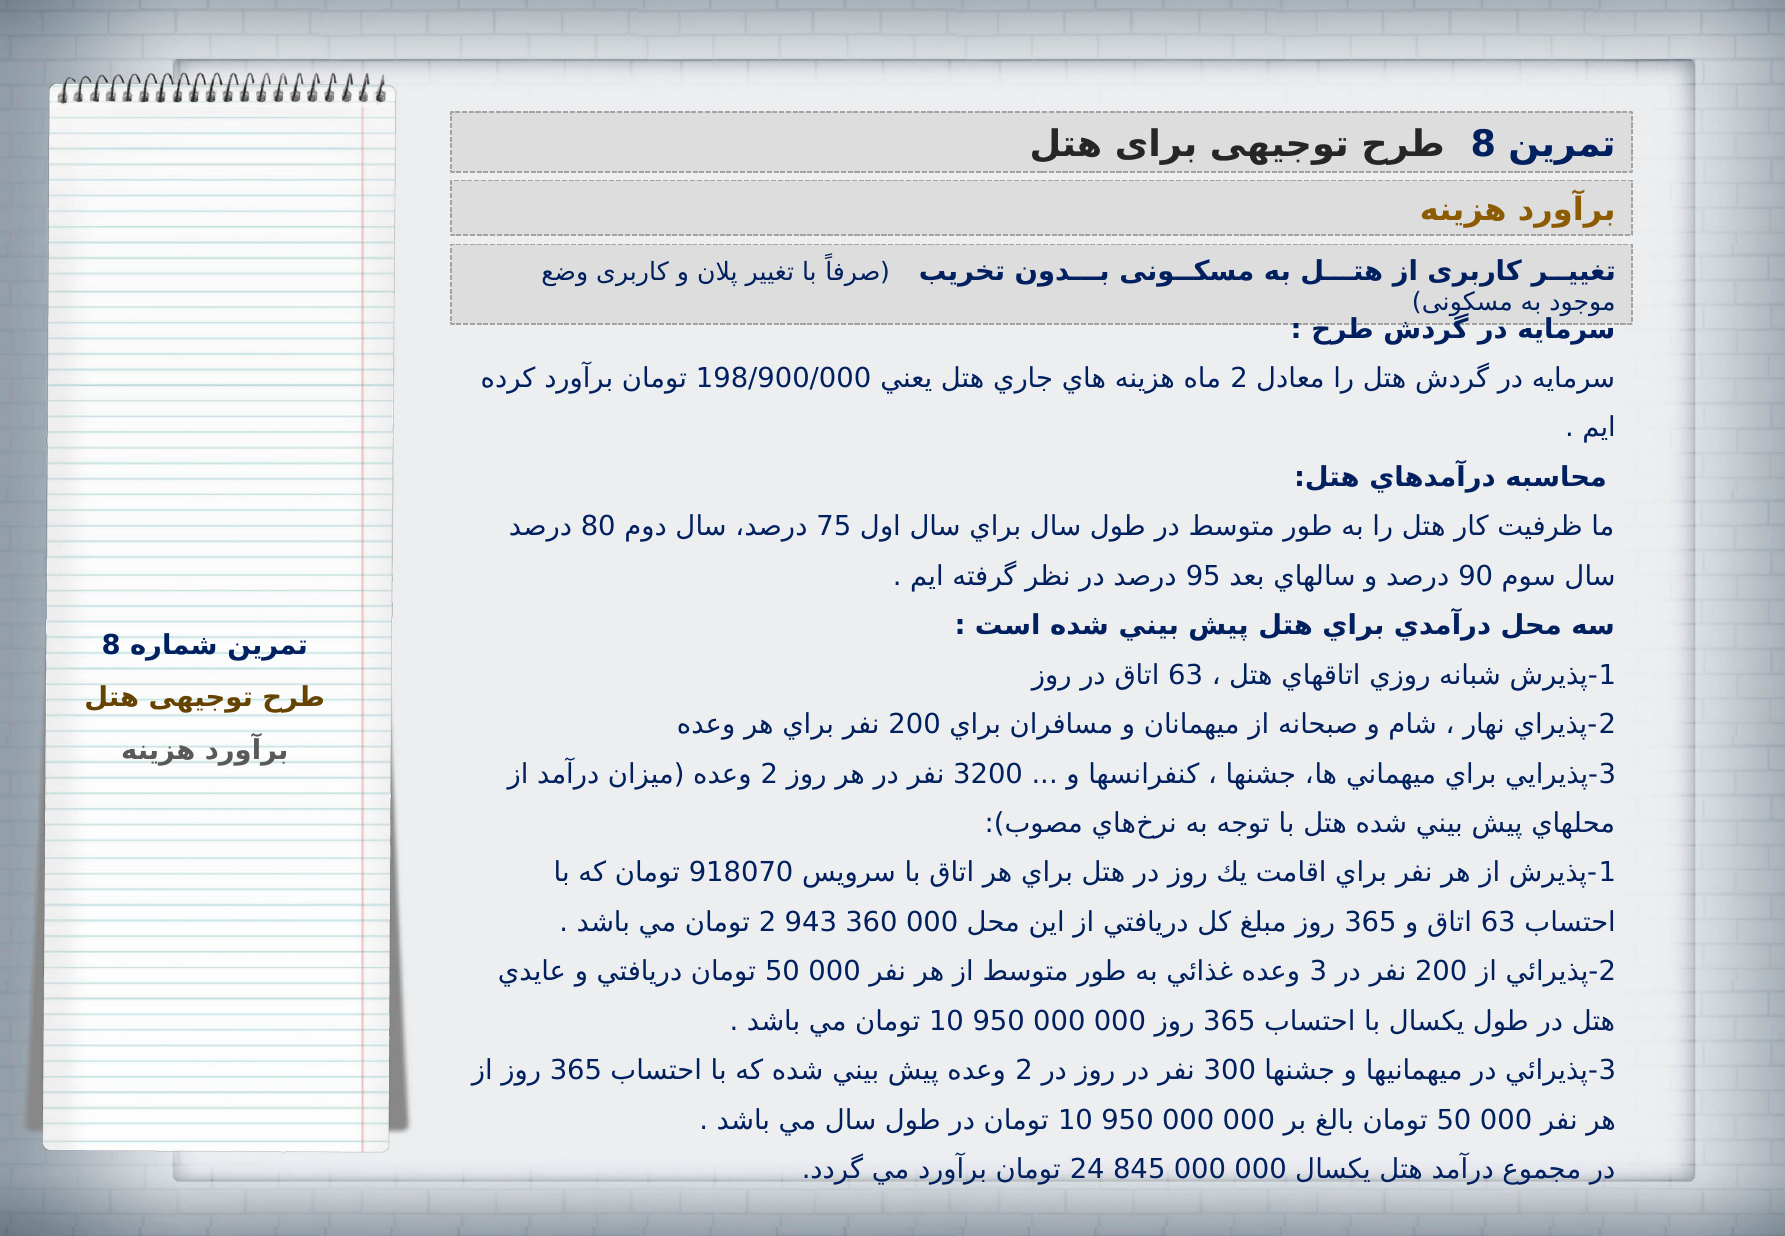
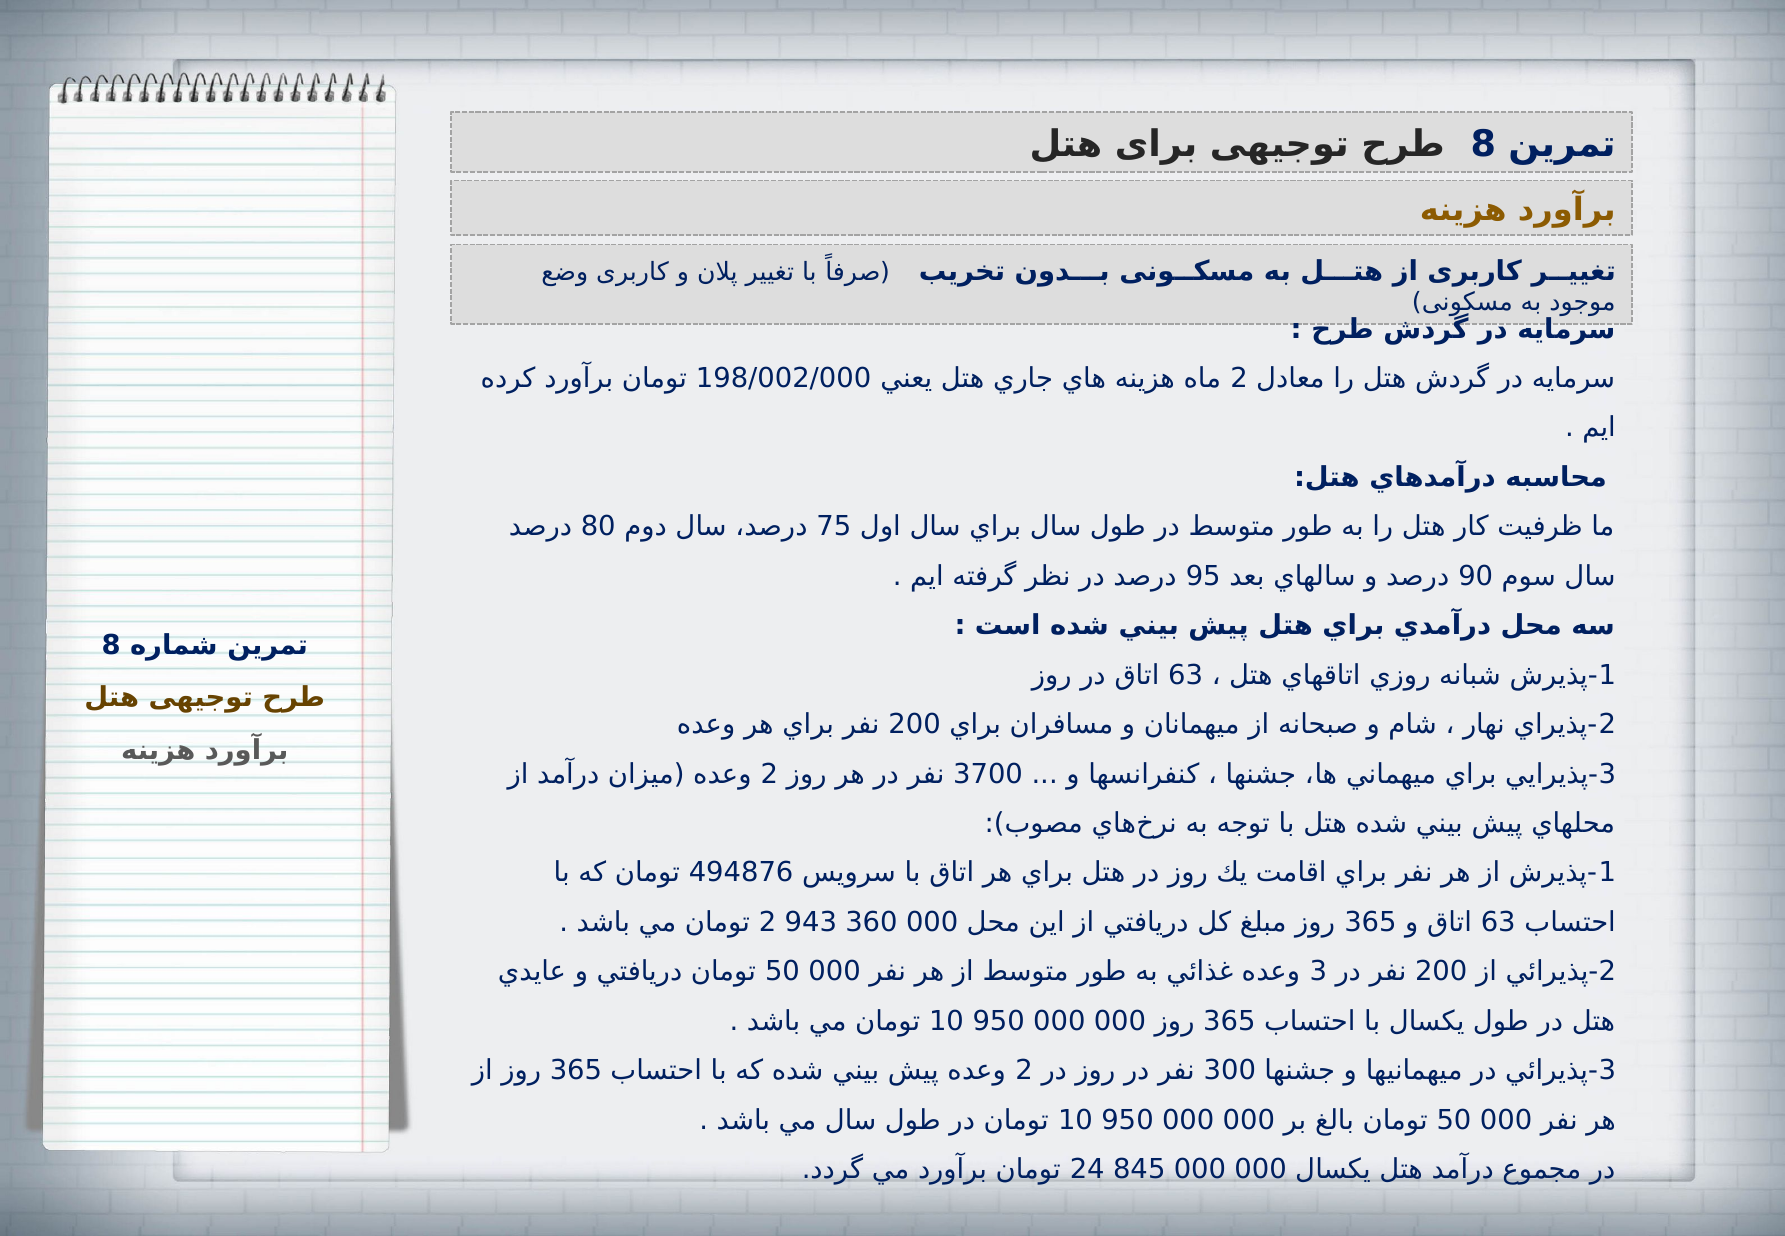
198/900/000: 198/900/000 -> 198/002/000 (784, 378)
3200: 3200 -> 3700 (988, 774)
918070: 918070 -> 494876 (741, 873)
